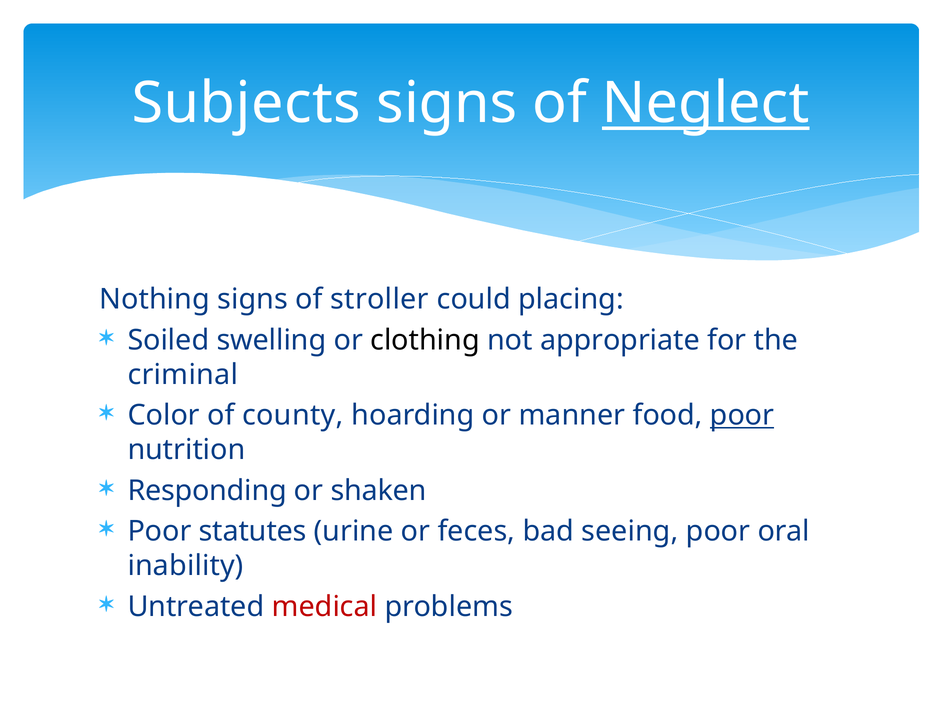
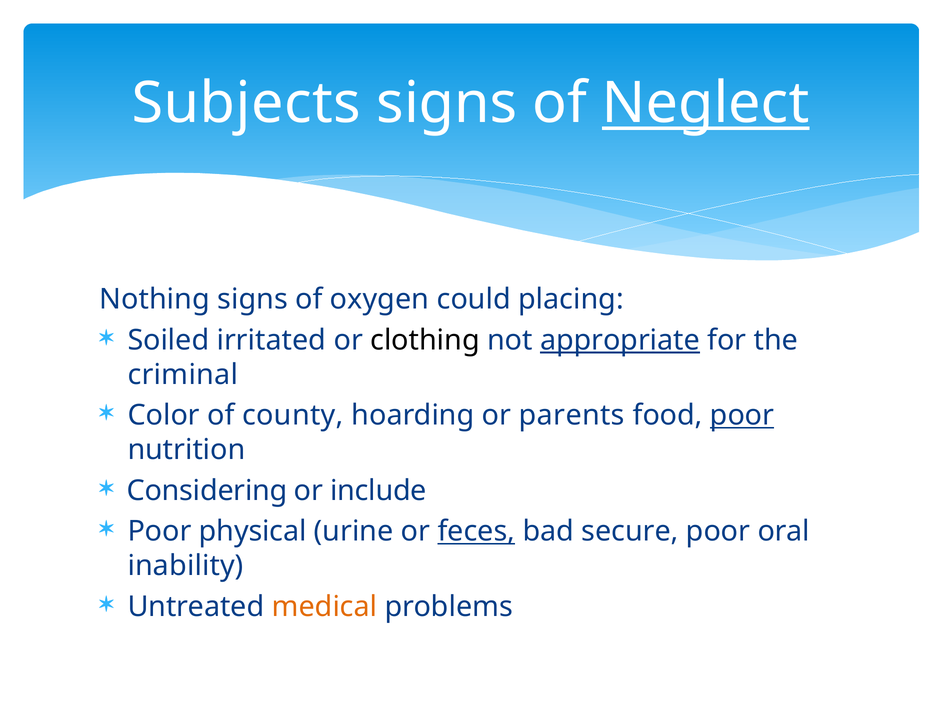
stroller: stroller -> oxygen (380, 300)
swelling: swelling -> irritated (271, 340)
appropriate underline: none -> present (620, 340)
manner: manner -> parents (572, 416)
Responding: Responding -> Considering (207, 491)
shaken: shaken -> include (378, 491)
statutes: statutes -> physical (253, 532)
feces underline: none -> present (476, 532)
seeing: seeing -> secure (630, 532)
medical colour: red -> orange (325, 607)
